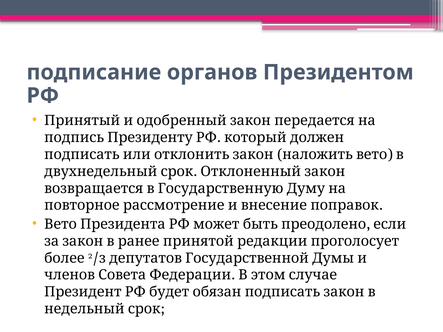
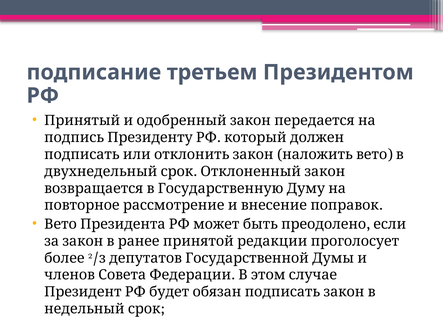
органов: органов -> третьем (212, 72)
